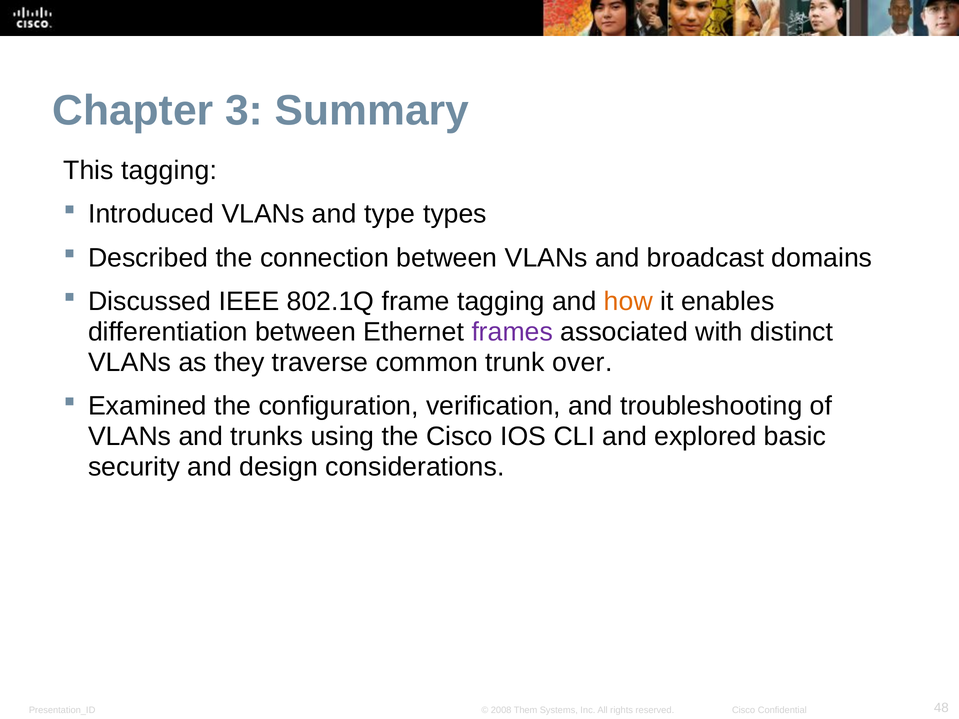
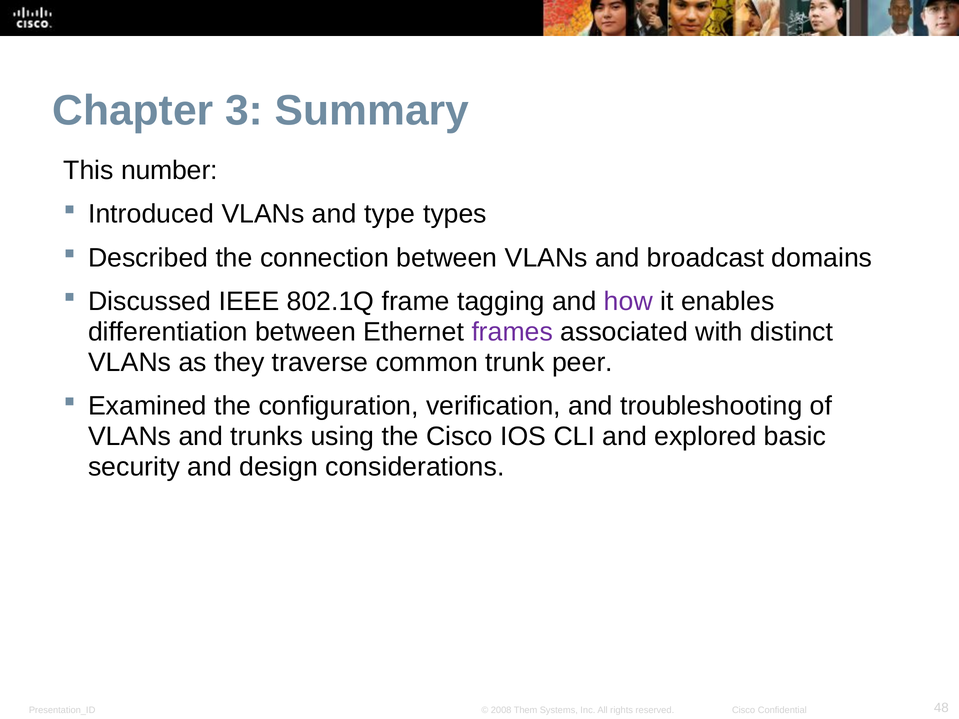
This tagging: tagging -> number (169, 171)
how colour: orange -> purple (628, 302)
over: over -> peer (582, 362)
